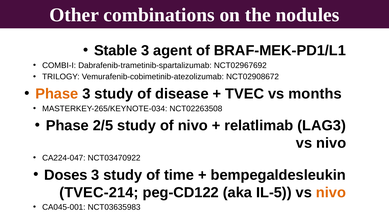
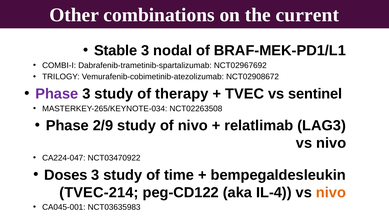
nodules: nodules -> current (307, 15)
agent: agent -> nodal (173, 51)
Phase colour: orange -> purple (57, 94)
disease: disease -> therapy (182, 94)
months: months -> sentinel (315, 94)
2/5: 2/5 -> 2/9 (103, 126)
IL-5: IL-5 -> IL-4 (274, 192)
